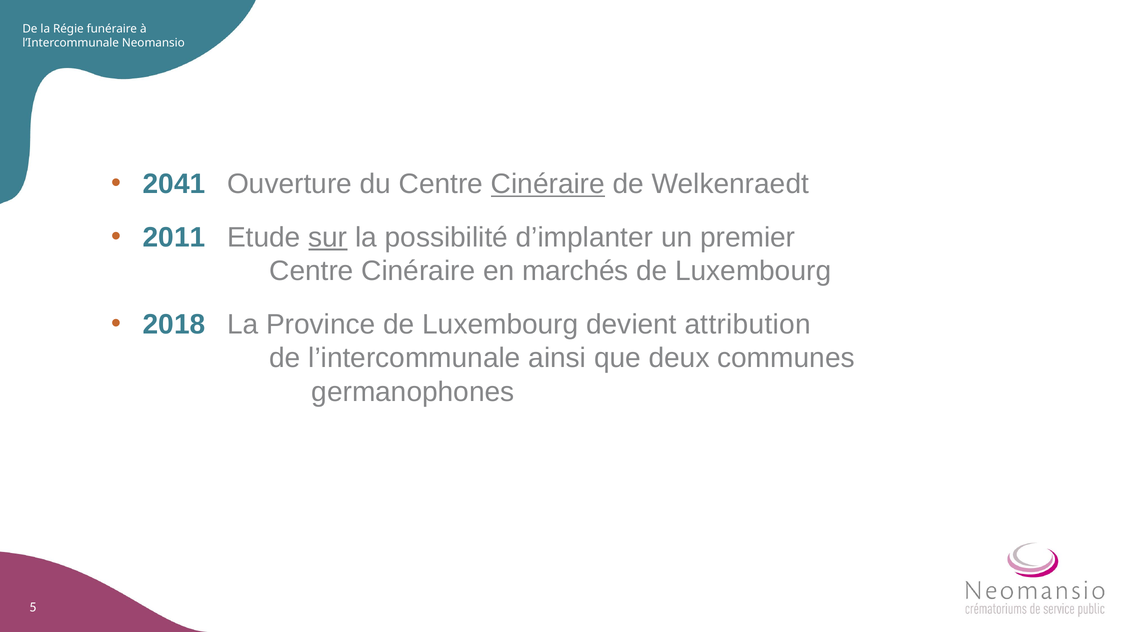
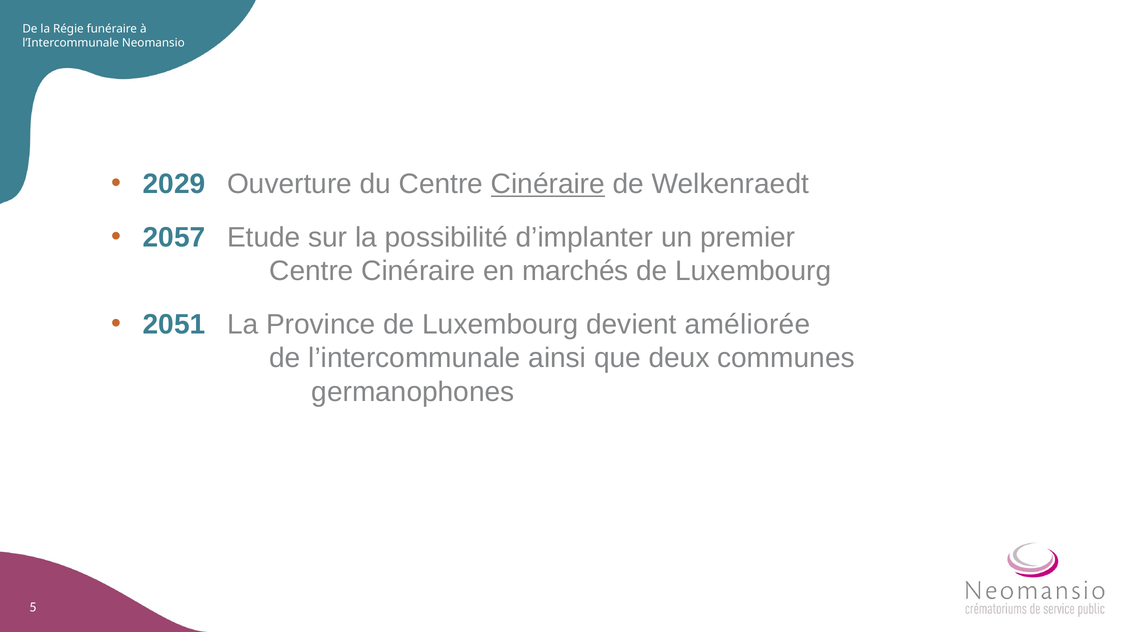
2041: 2041 -> 2029 (174, 184)
2011: 2011 -> 2057 (174, 237)
sur underline: present -> none (328, 237)
2018: 2018 -> 2051 (174, 325)
attribution: attribution -> améliorée (748, 325)
